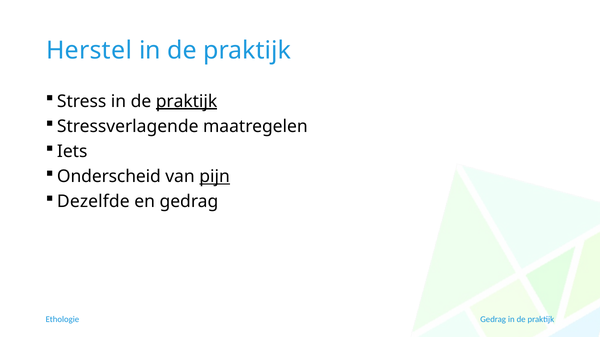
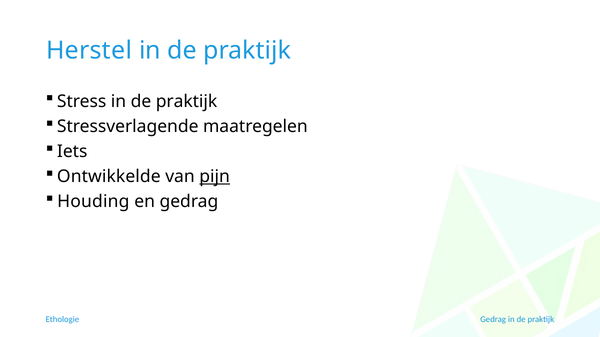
praktijk underline: present -> none (187, 101)
Onderscheid: Onderscheid -> Ontwikkelde (109, 177)
Dezelfde: Dezelfde -> Houding (93, 202)
